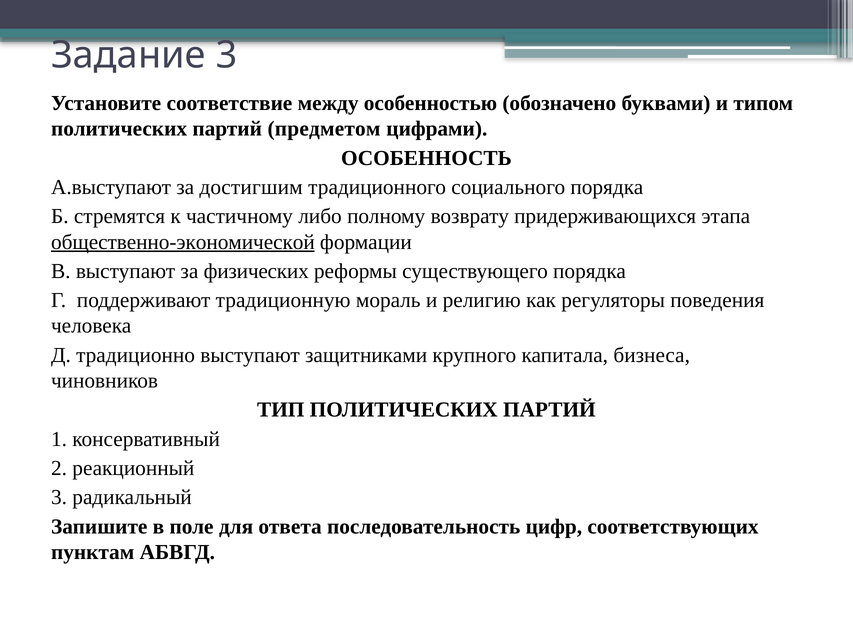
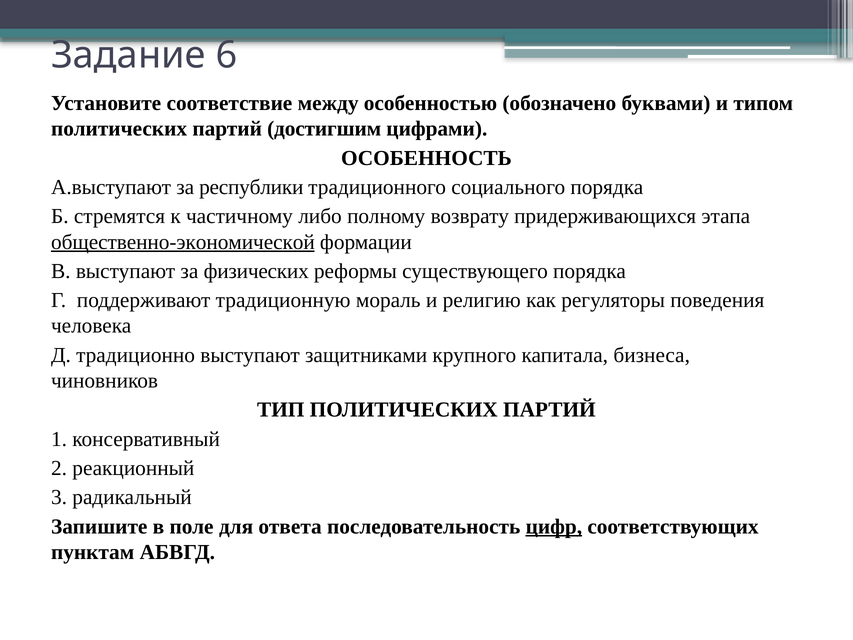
Задание 3: 3 -> 6 (227, 55)
предметом: предметом -> достигшим (324, 129)
достигшим: достигшим -> республики (251, 187)
цифр underline: none -> present (554, 526)
